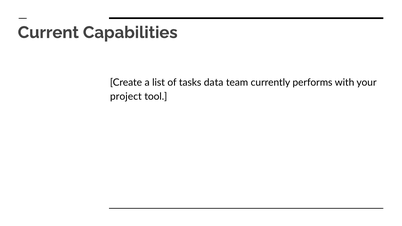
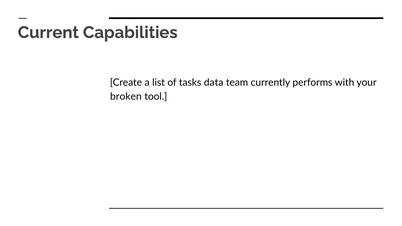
project: project -> broken (126, 97)
